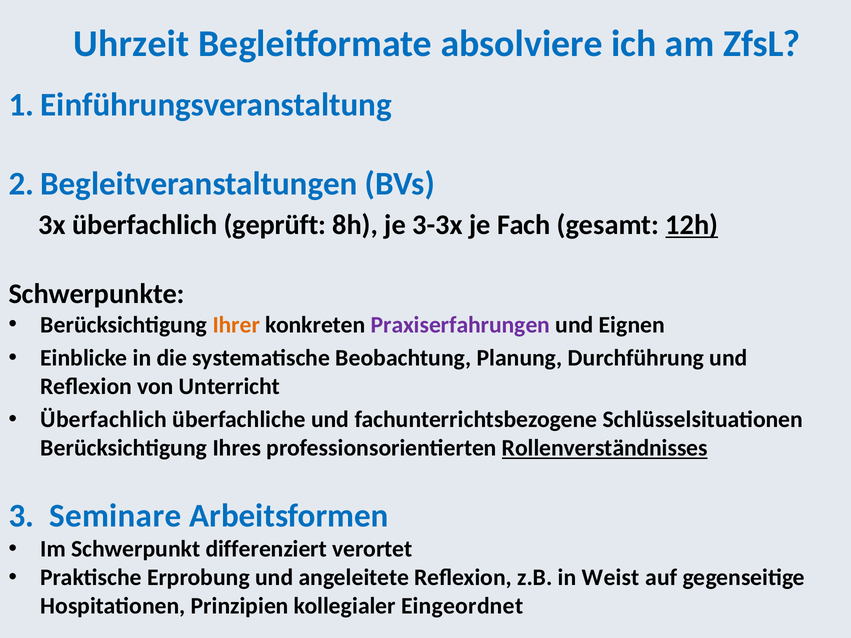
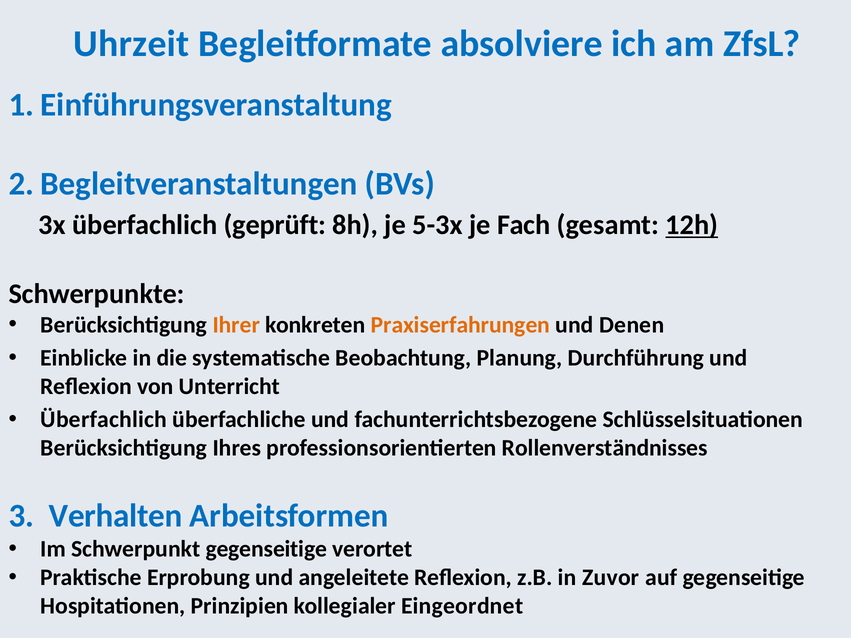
3-3x: 3-3x -> 5-3x (438, 225)
Praxiserfahrungen colour: purple -> orange (460, 325)
Eignen: Eignen -> Denen (632, 325)
Rollenverständnisses underline: present -> none (605, 448)
Seminare: Seminare -> Verhalten (116, 516)
Schwerpunkt differenziert: differenziert -> gegenseitige (266, 549)
Weist: Weist -> Zuvor (611, 578)
